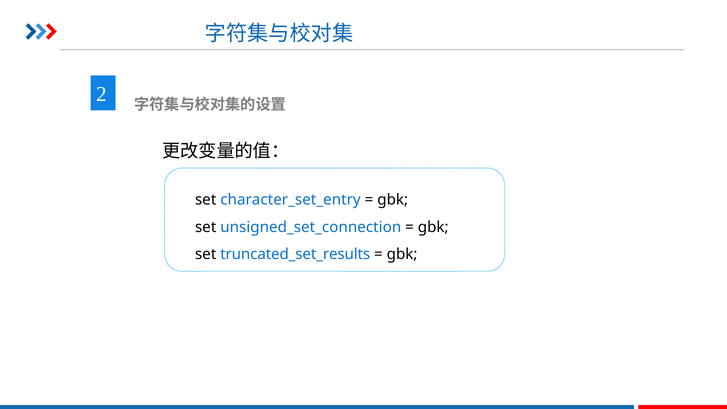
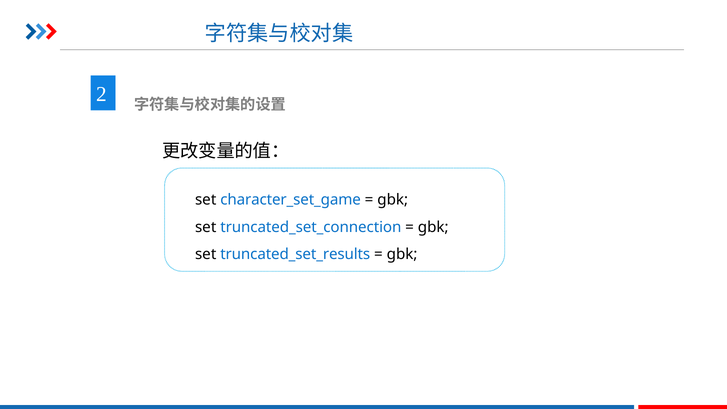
character_set_entry: character_set_entry -> character_set_game (291, 200)
unsigned_set_connection: unsigned_set_connection -> truncated_set_connection (311, 227)
